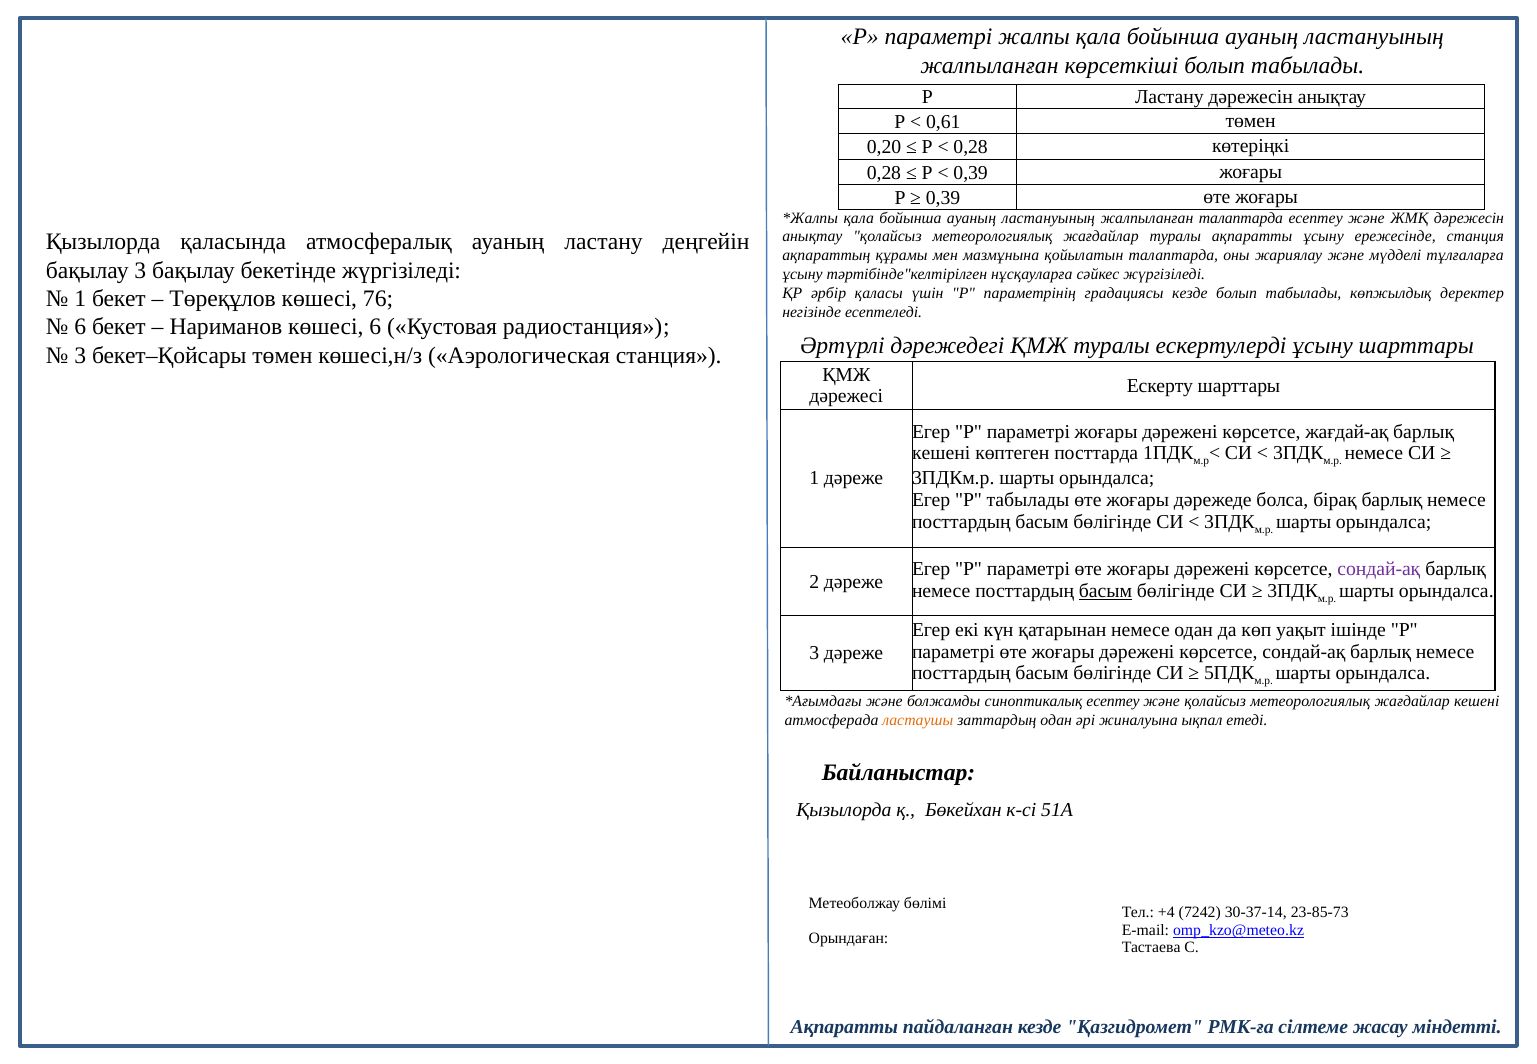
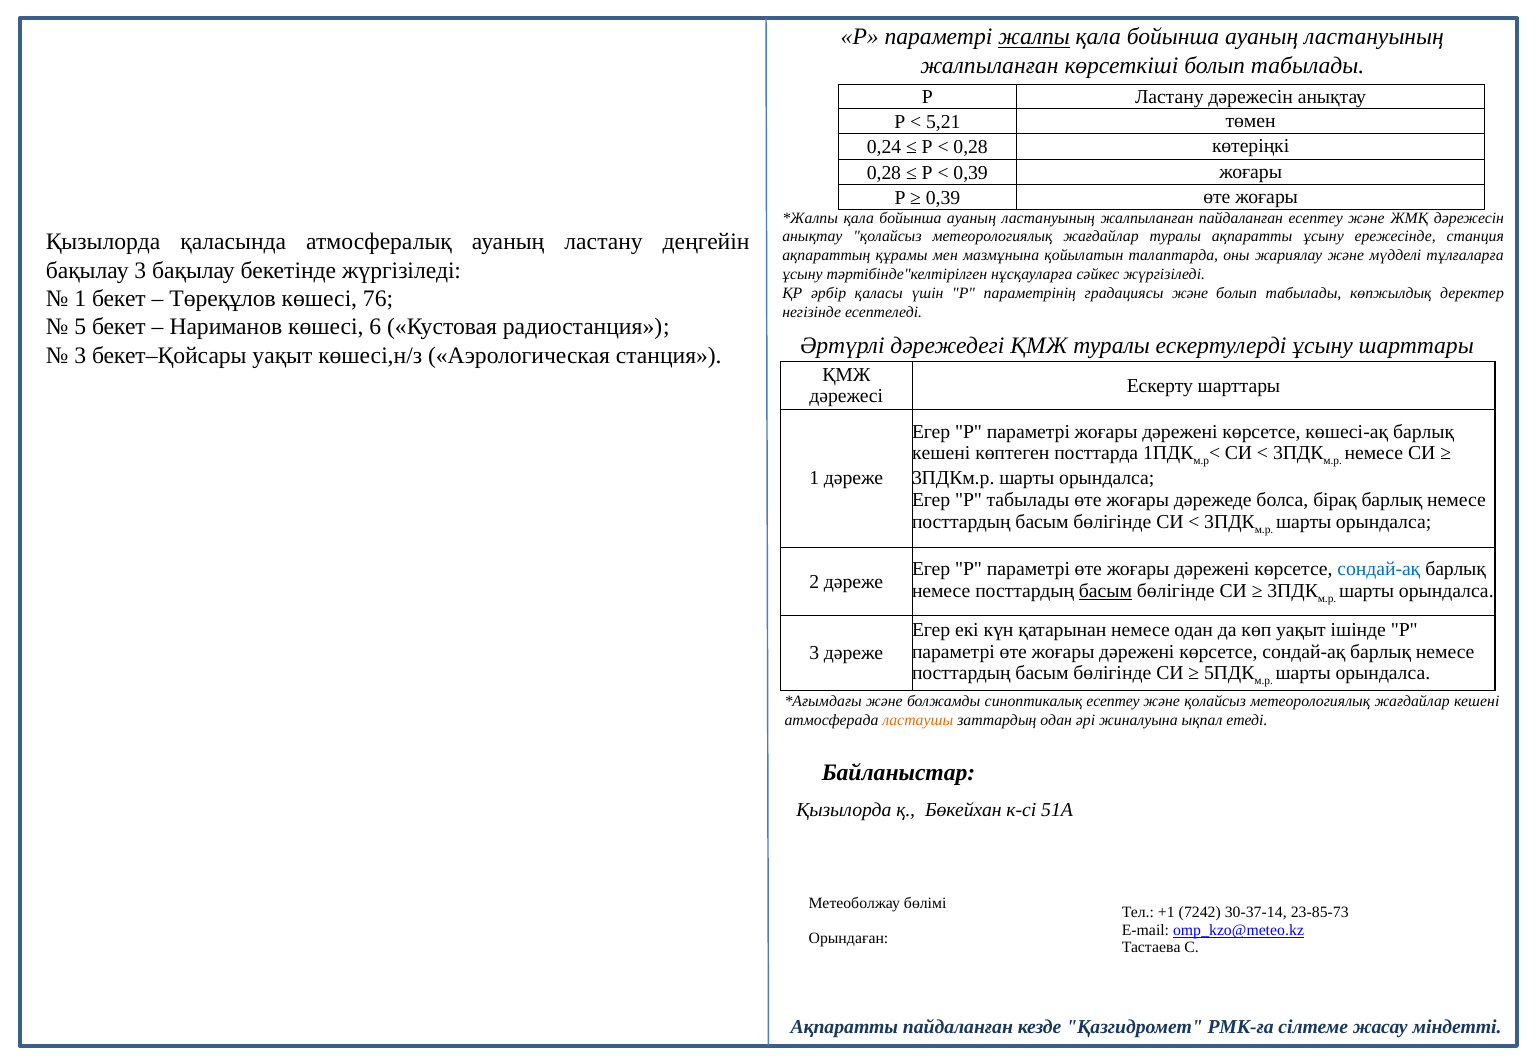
жалпы underline: none -> present (1034, 37)
0,61: 0,61 -> 5,21 (943, 122)
0,20: 0,20 -> 0,24 (884, 147)
жалпыланған талаптарда: талаптарда -> пайдаланған (1241, 218)
градациясы кезде: кезде -> және (1190, 293)
6: 6 -> 5 (80, 327)
бекет–Қойсары төмен: төмен -> уақыт (282, 355)
жағдай-ақ: жағдай-ақ -> көшесі-ақ (1347, 432)
сондай-ақ colour: purple -> blue (1379, 569)
+4: +4 -> +1 (1166, 913)
